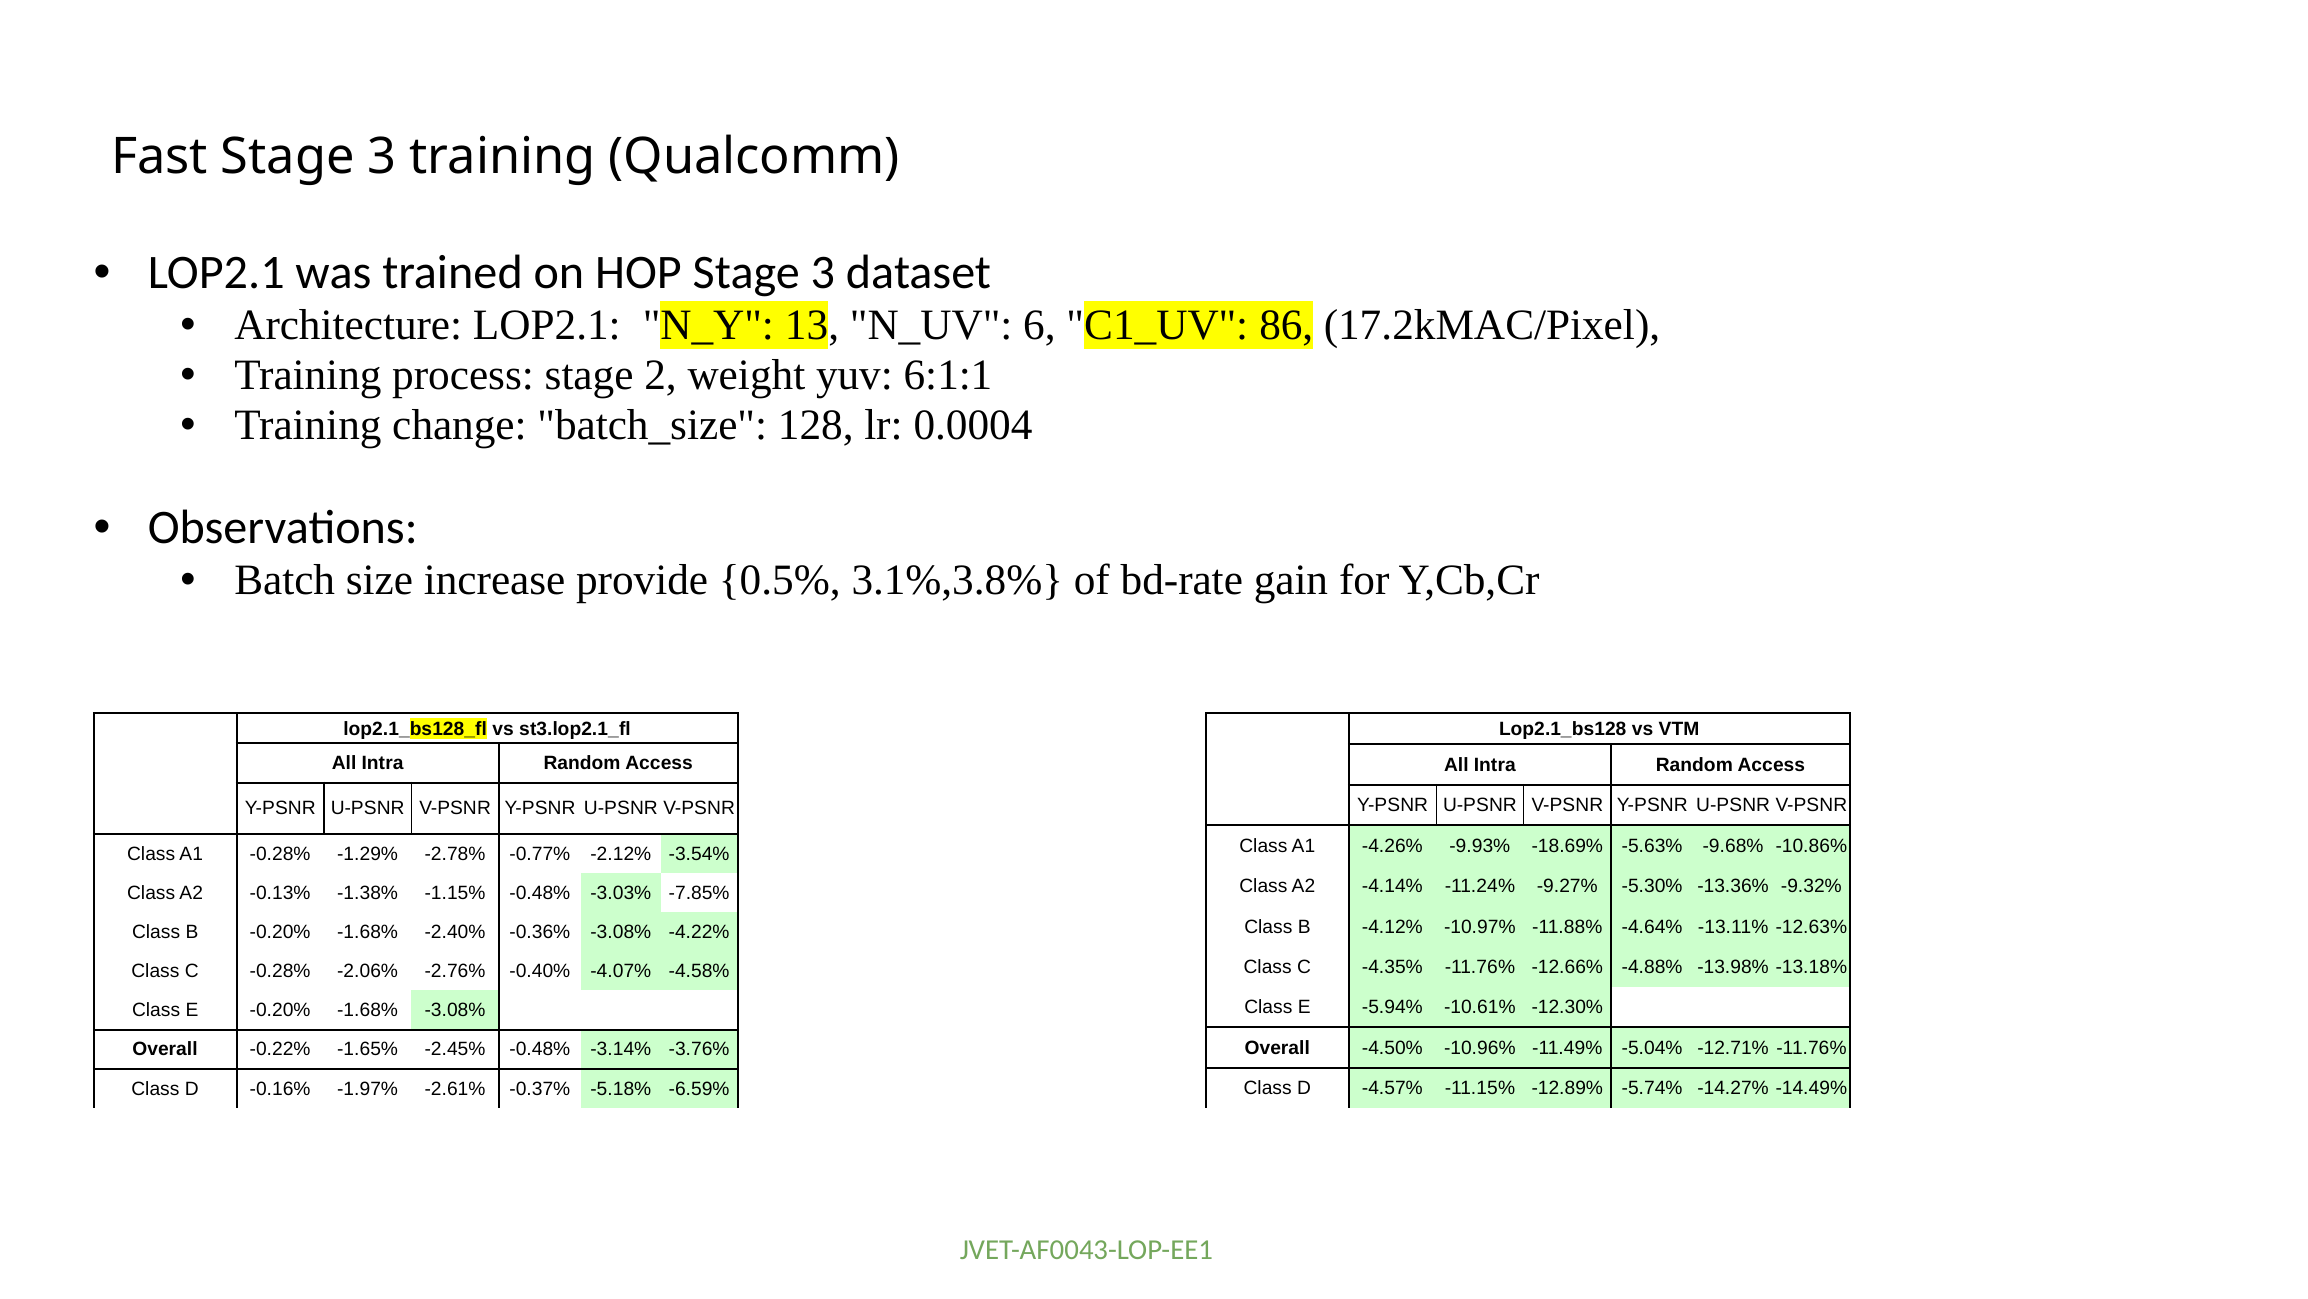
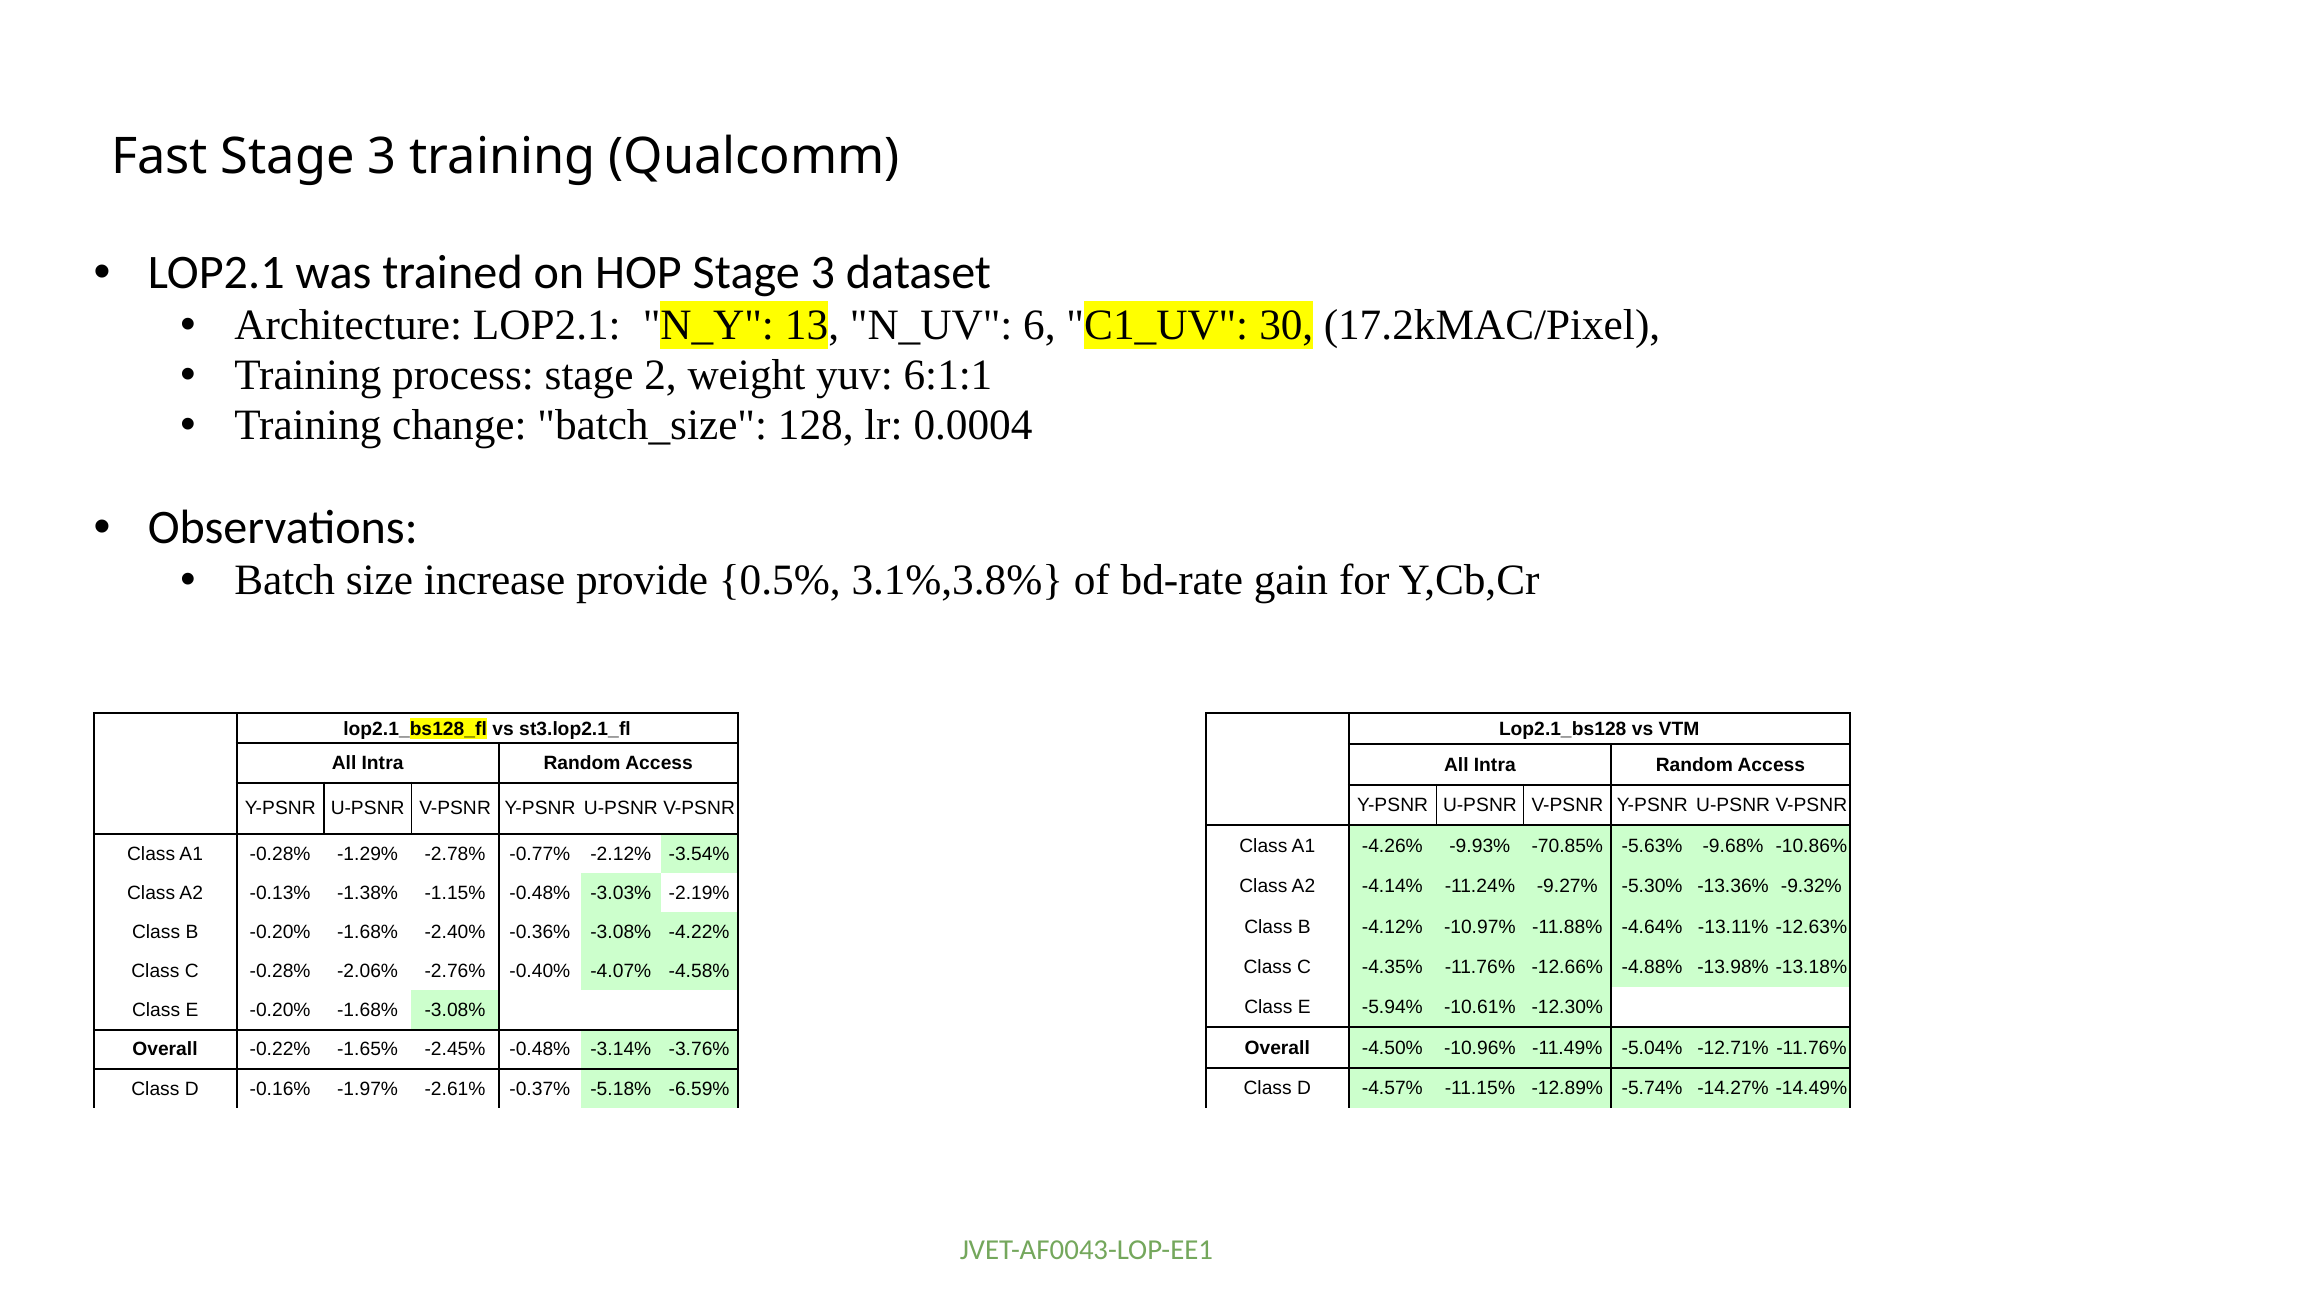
86: 86 -> 30 (1286, 325)
-18.69%: -18.69% -> -70.85% (1567, 845)
-7.85%: -7.85% -> -2.19% (699, 892)
